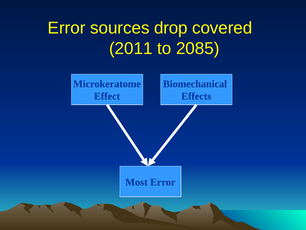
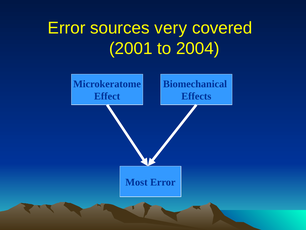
drop: drop -> very (171, 28)
2011: 2011 -> 2001 (131, 48)
2085: 2085 -> 2004 (198, 48)
